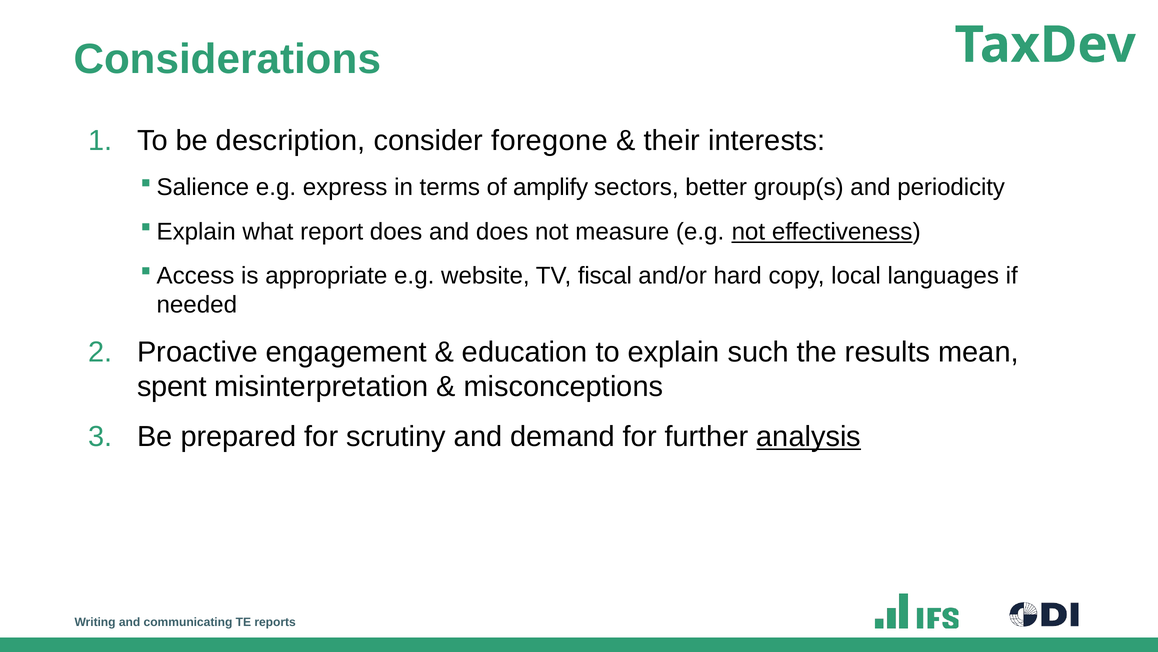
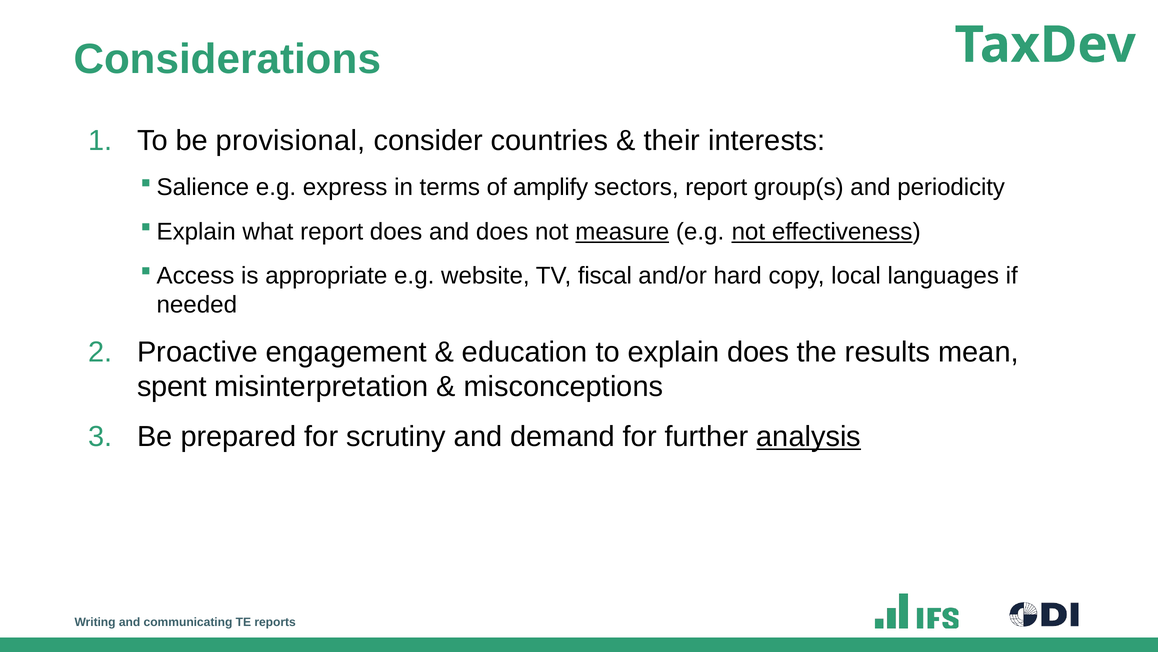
description: description -> provisional (291, 141)
foregone: foregone -> countries (550, 141)
sectors better: better -> report (716, 187)
measure underline: none -> present (622, 231)
explain such: such -> does (758, 352)
